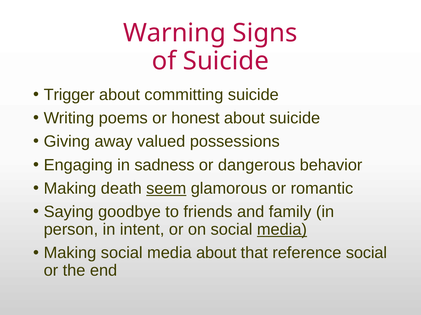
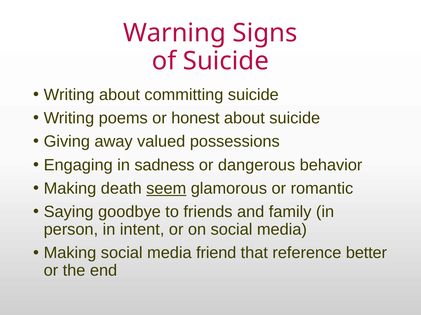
Trigger: Trigger -> Writing (69, 95)
media underline: present -> none (282, 230)
media about: about -> friend (216, 254)
reference social: social -> better (366, 254)
